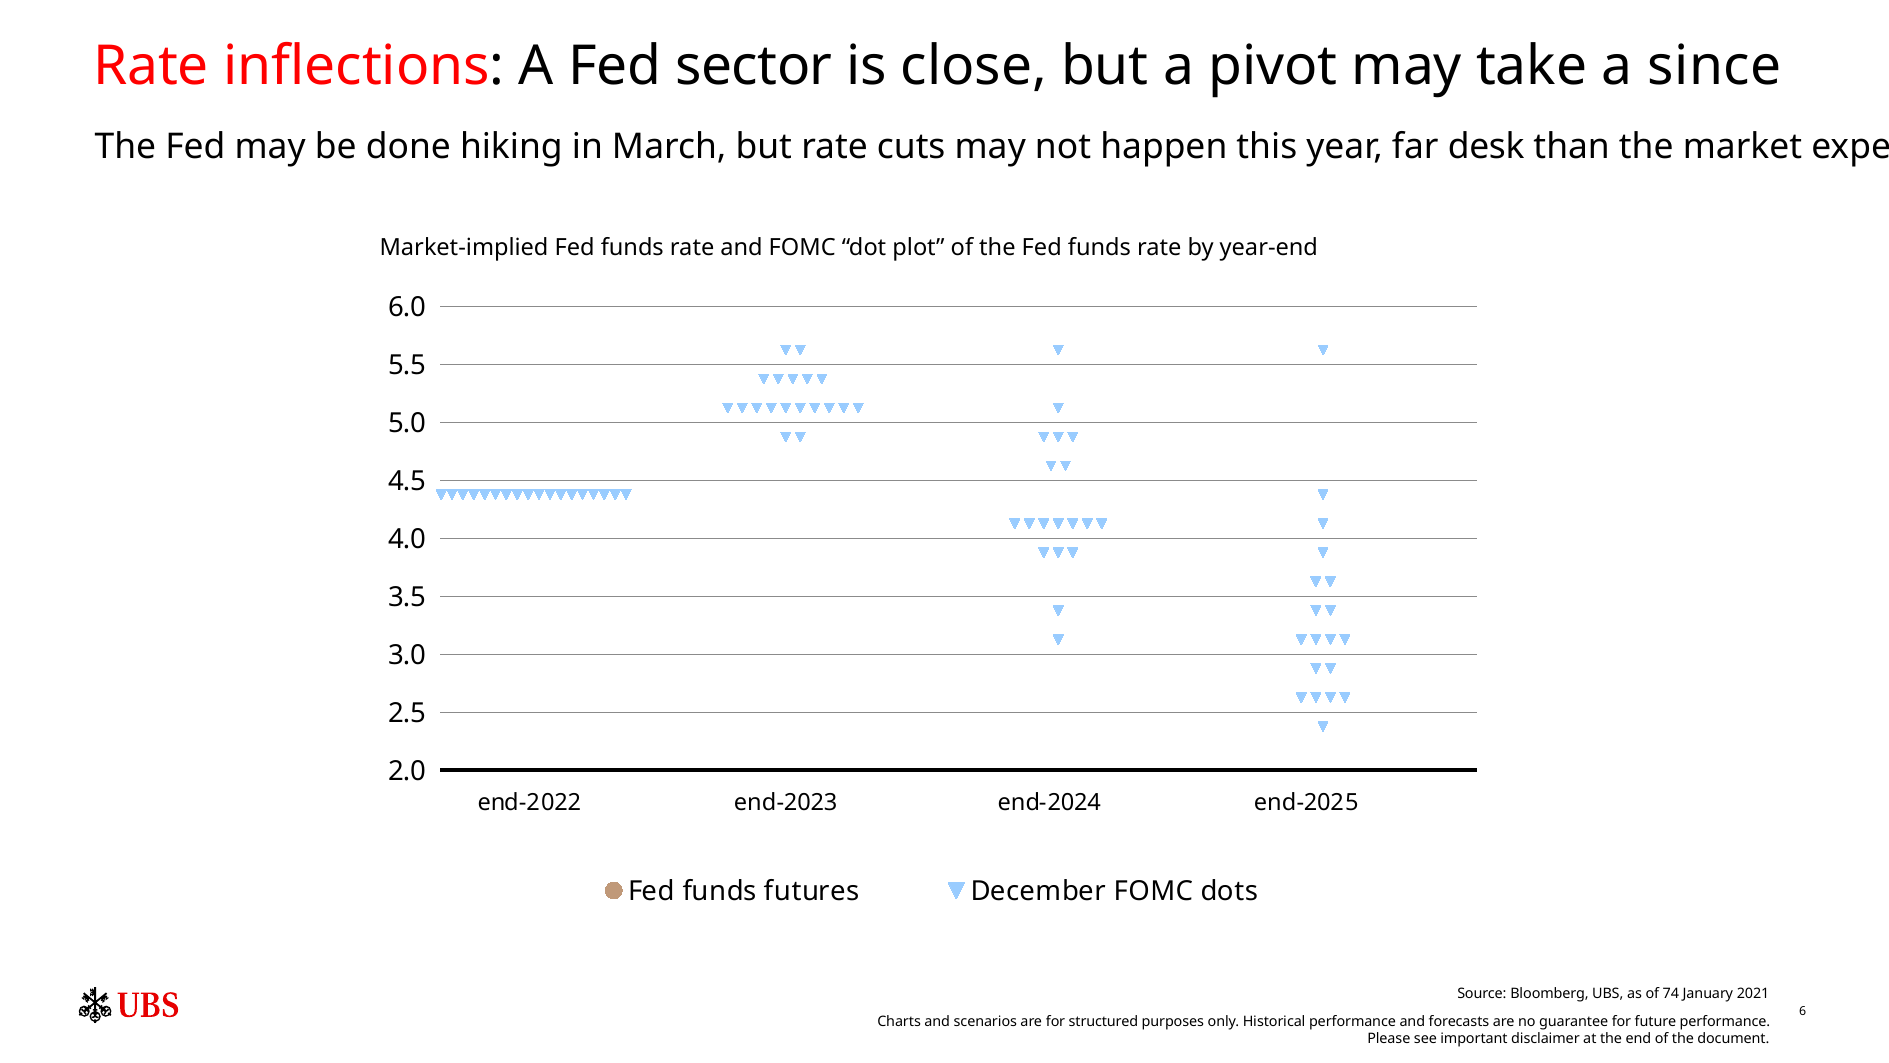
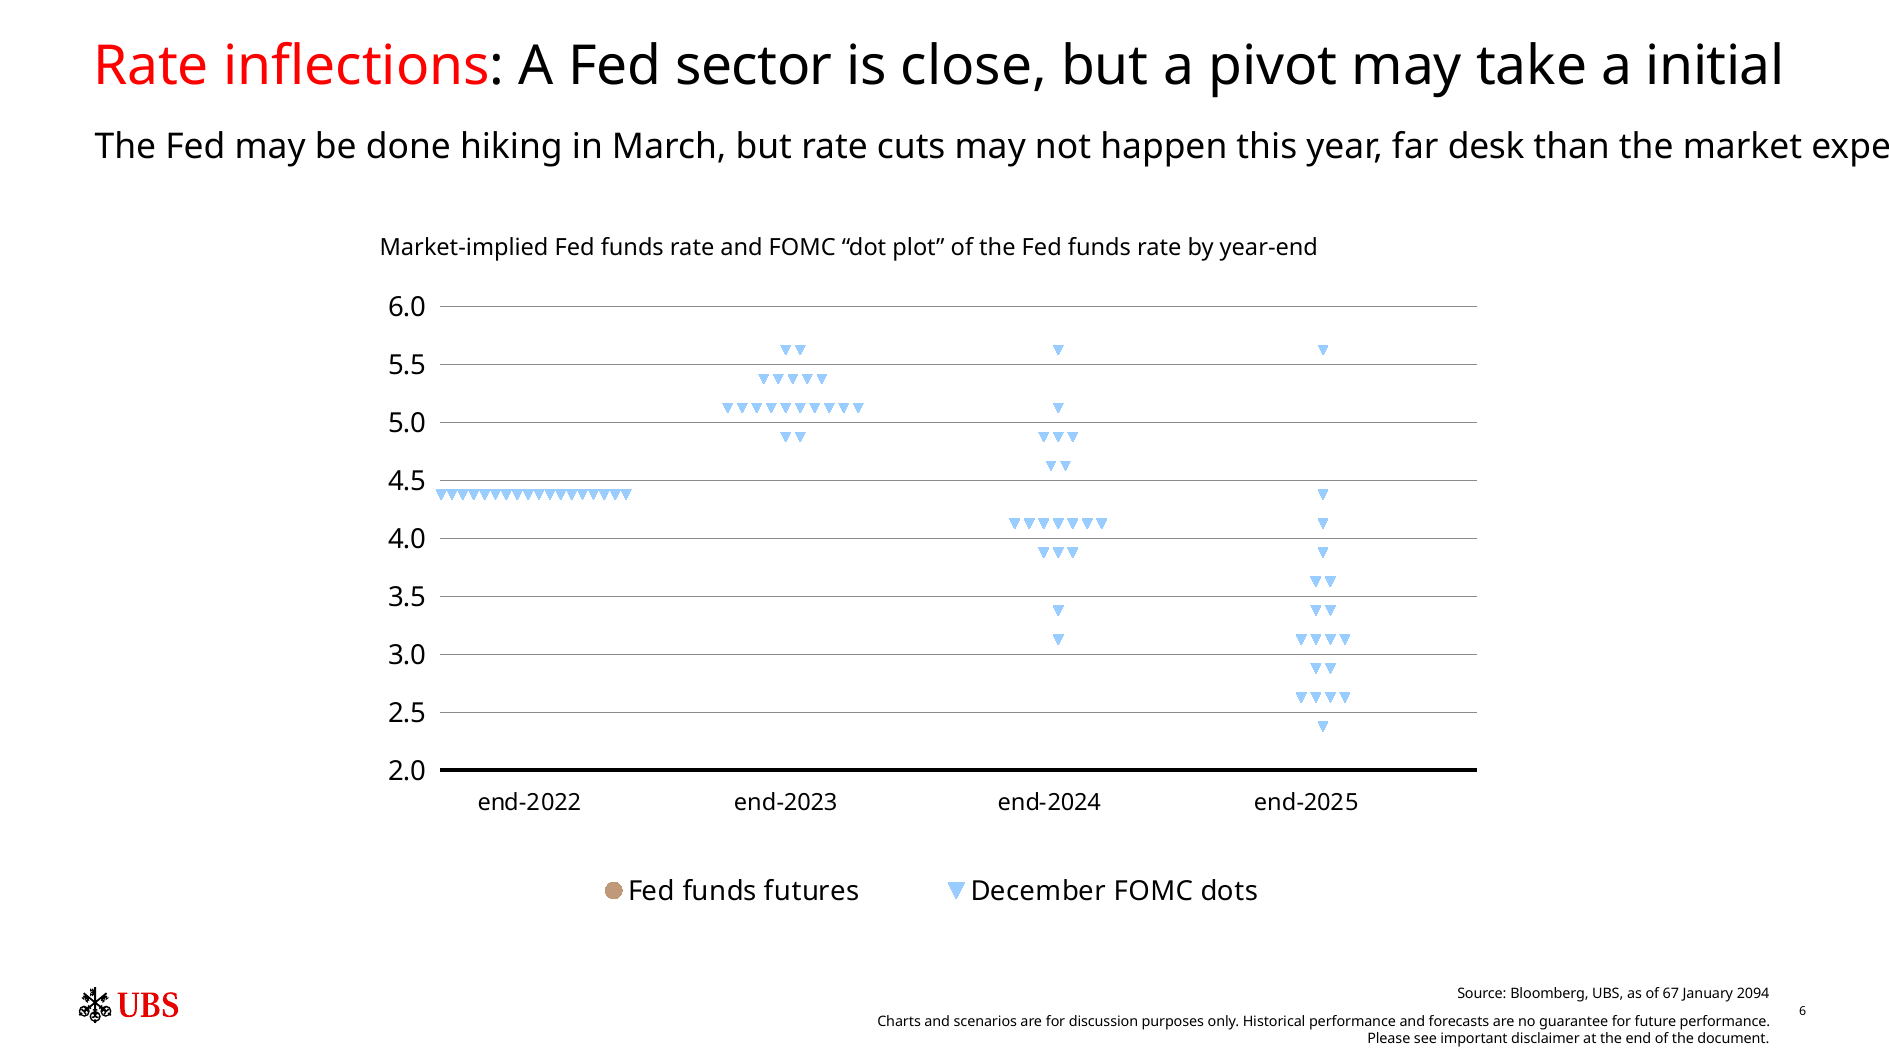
since: since -> initial (1715, 66)
74: 74 -> 67 (1671, 993)
2021: 2021 -> 2094 (1753, 993)
structured: structured -> discussion (1103, 1021)
